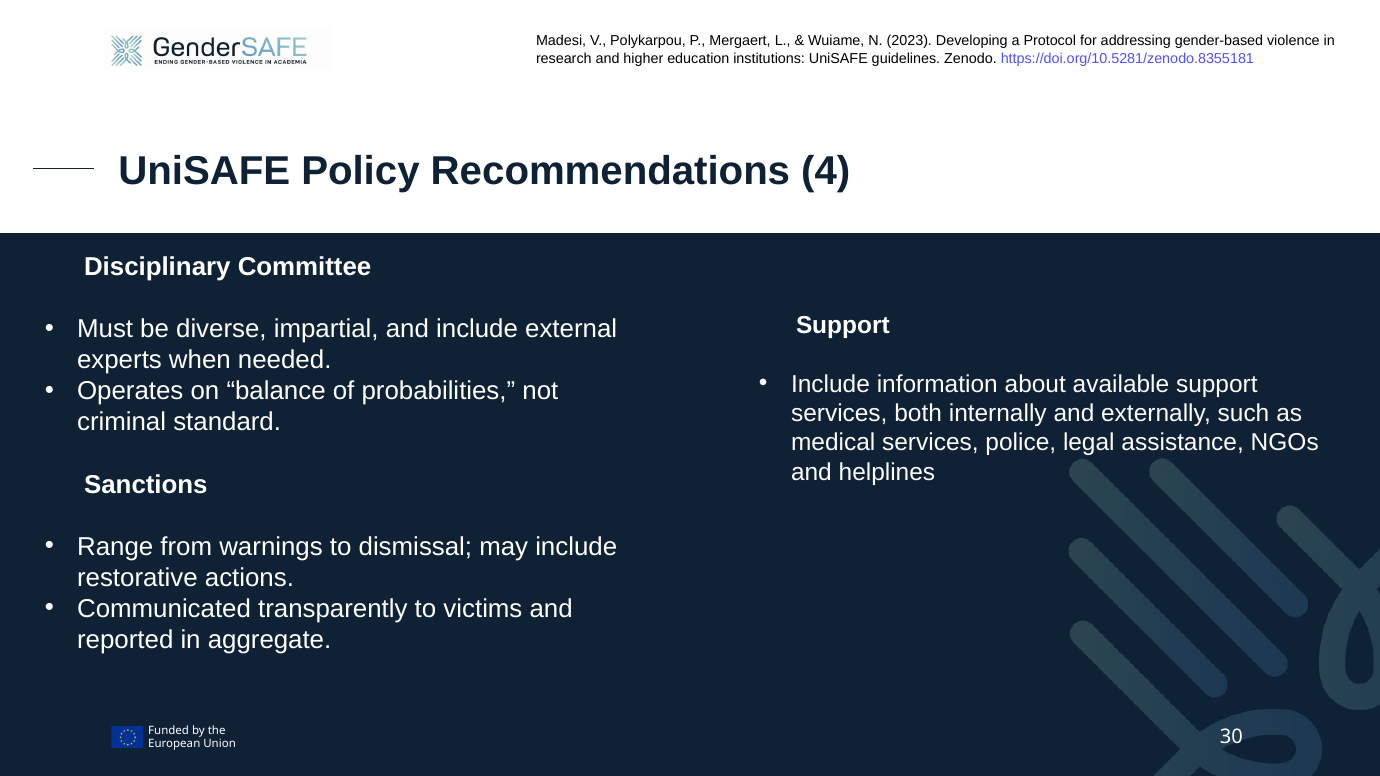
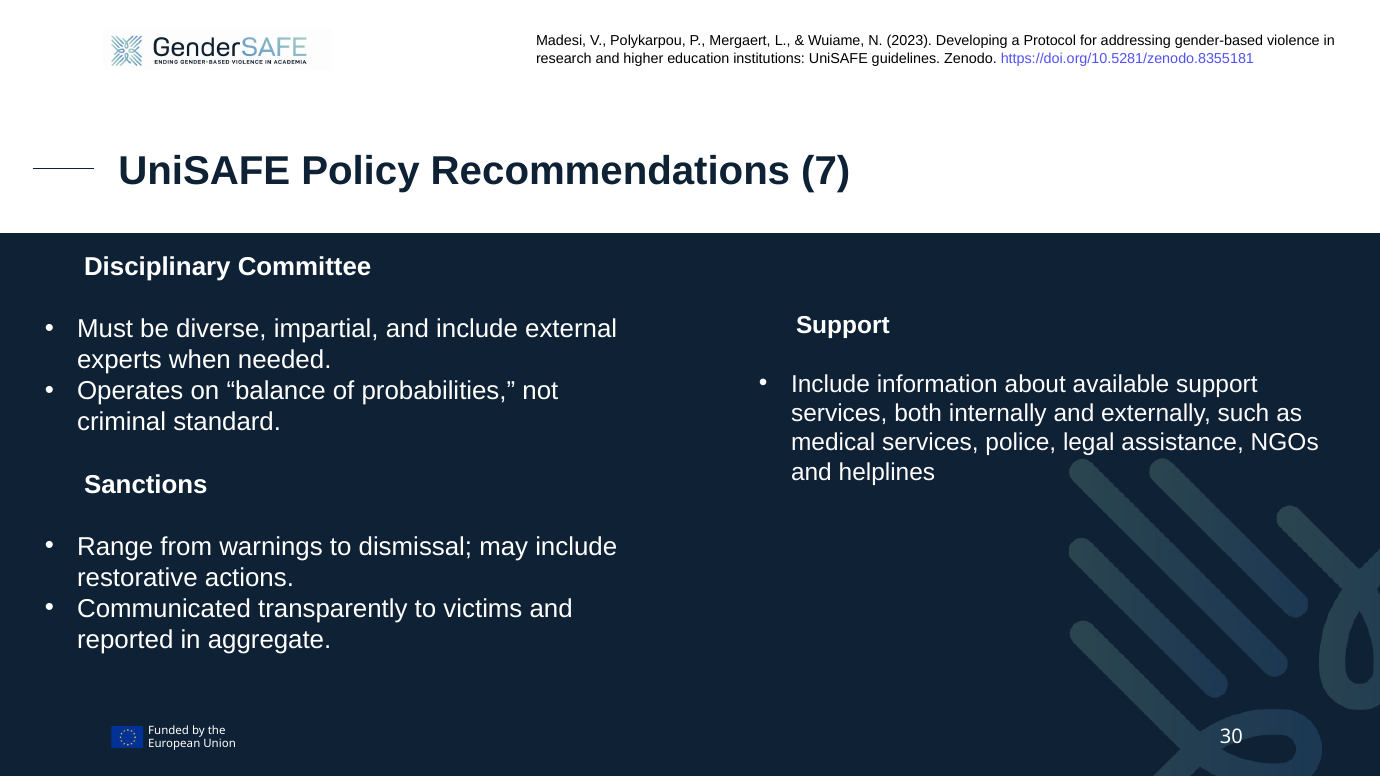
4: 4 -> 7 (826, 171)
